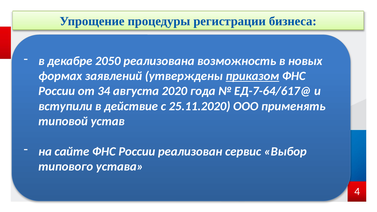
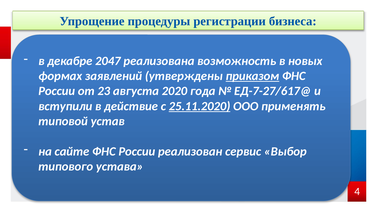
2050: 2050 -> 2047 (108, 61)
34: 34 -> 23 (104, 91)
ЕД-7-64/617@: ЕД-7-64/617@ -> ЕД-7-27/617@ (273, 91)
25.11.2020 underline: none -> present (200, 106)
